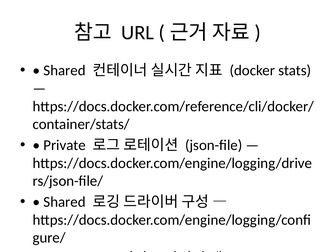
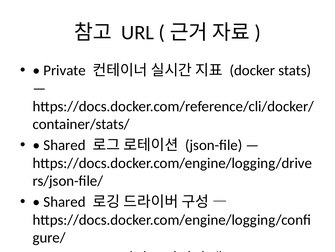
Shared: Shared -> Private (65, 70)
Private: Private -> Shared (65, 145)
